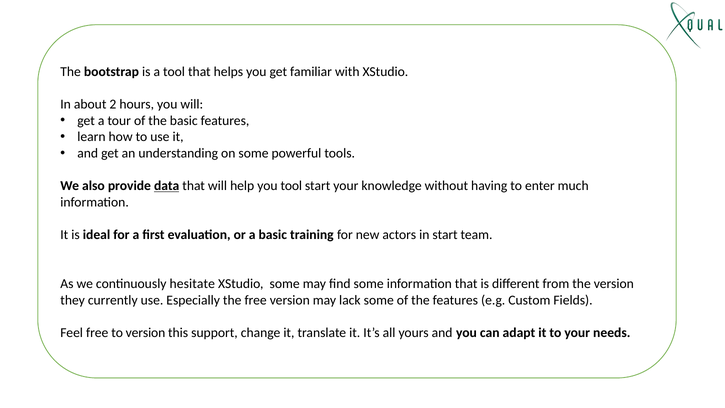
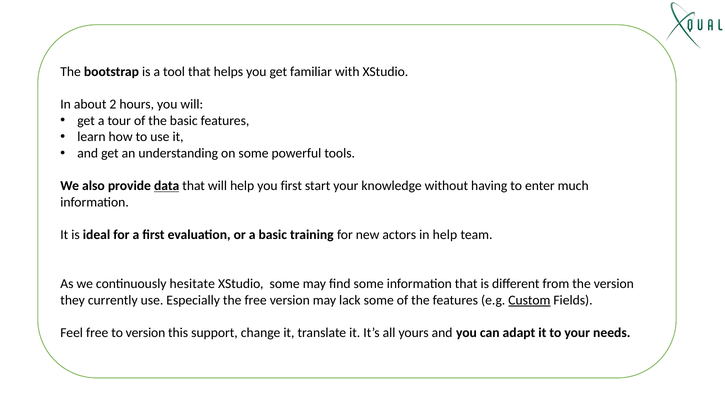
you tool: tool -> first (291, 186)
in start: start -> help (445, 235)
Custom underline: none -> present (529, 300)
